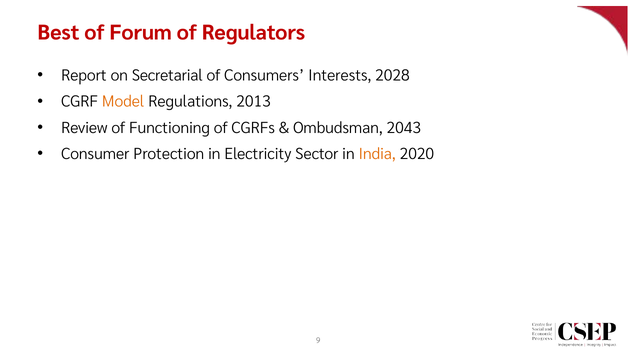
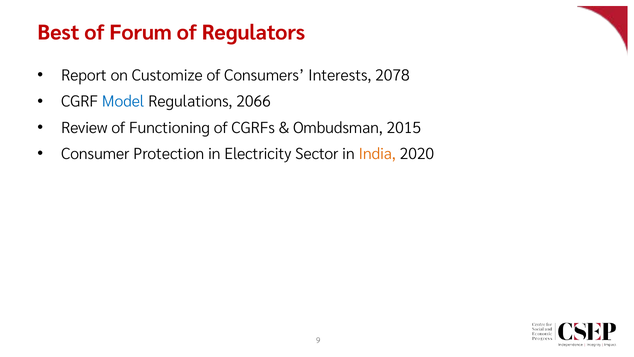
Secretarial: Secretarial -> Customize (167, 76)
2028: 2028 -> 2078 (392, 76)
Model colour: orange -> blue (123, 102)
2013: 2013 -> 2066 (254, 102)
2043: 2043 -> 2015 (404, 128)
